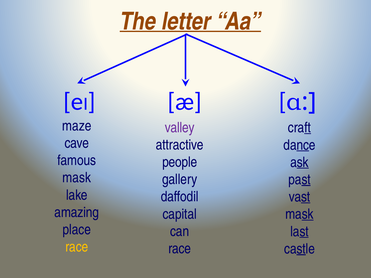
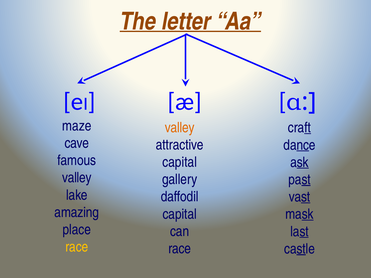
valley colour: purple -> orange (180, 128)
people: people -> capital (180, 162)
mask: mask -> valley (77, 178)
